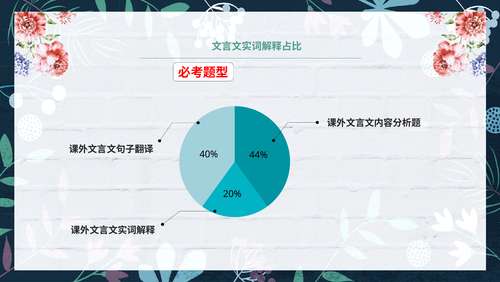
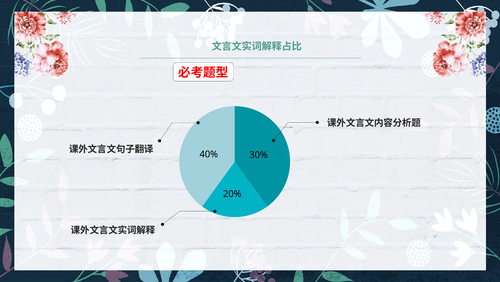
44%: 44% -> 30% (258, 155)
